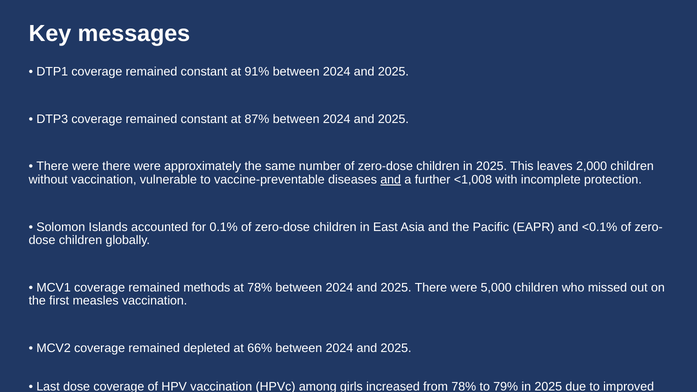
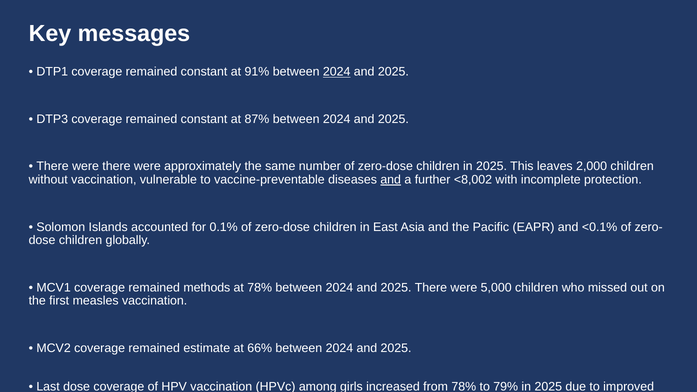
2024 underline: none -> present (337, 72)
<1,008: <1,008 -> <8,002 (473, 180)
depleted: depleted -> estimate (207, 348)
